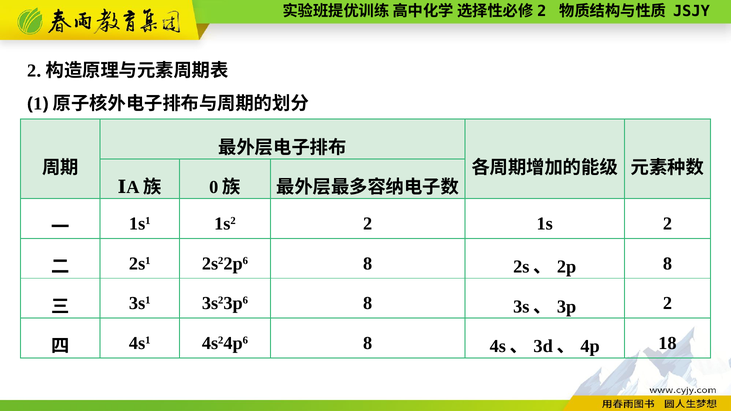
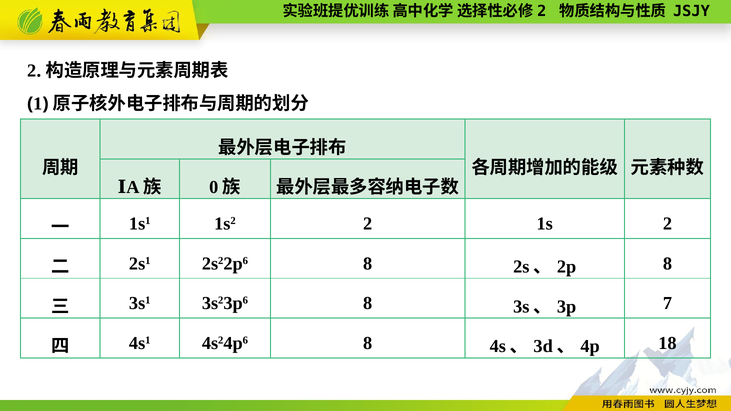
2: 2 -> 7 (667, 303)
